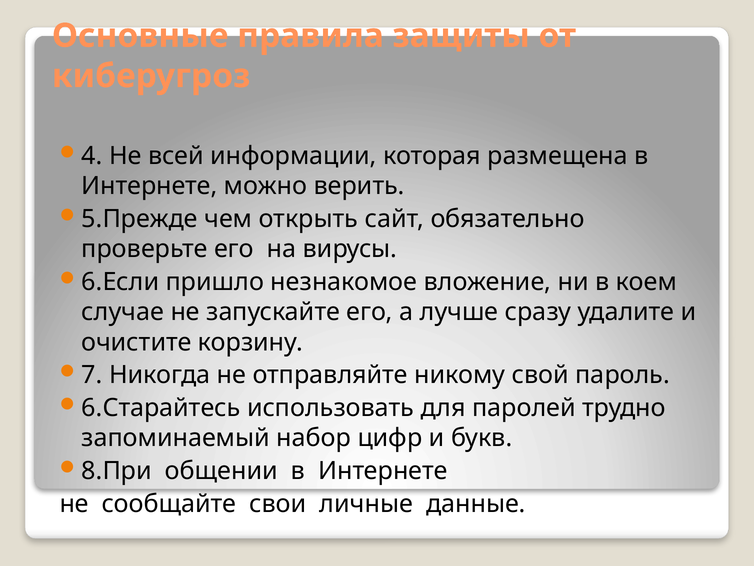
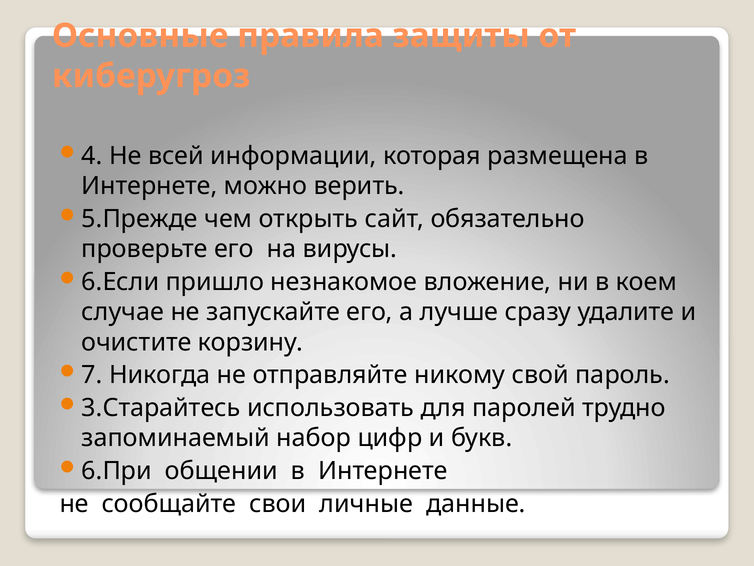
6.Старайтесь: 6.Старайтесь -> 3.Старайтесь (161, 408)
8.При: 8.При -> 6.При (117, 470)
